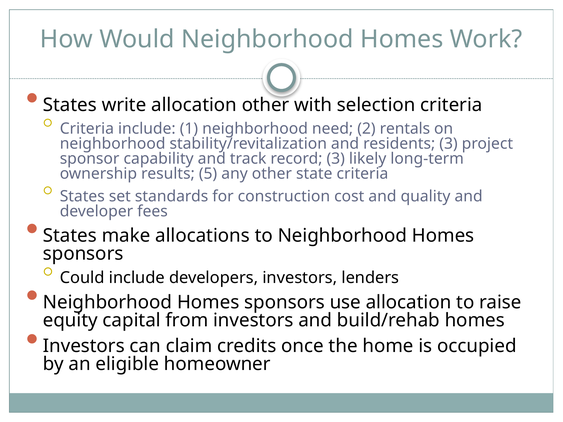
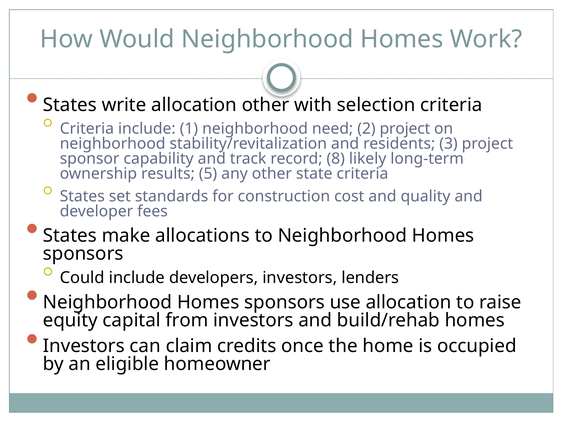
2 rentals: rentals -> project (405, 129)
record 3: 3 -> 8 (336, 159)
